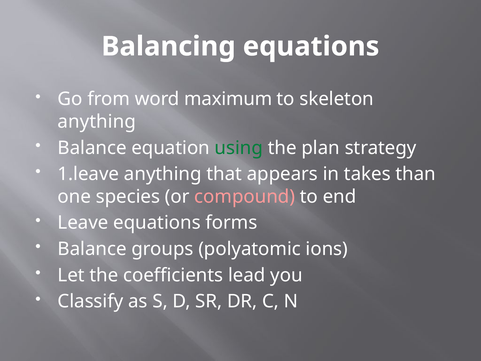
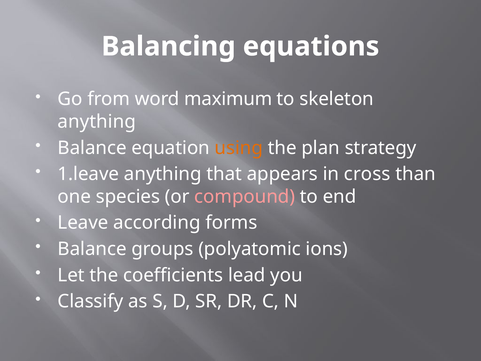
using colour: green -> orange (239, 148)
takes: takes -> cross (367, 174)
Leave equations: equations -> according (157, 223)
